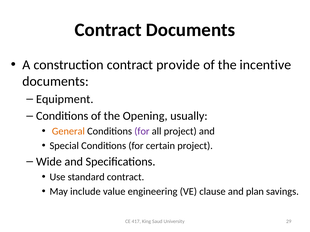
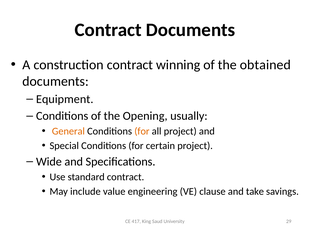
provide: provide -> winning (178, 65)
incentive: incentive -> obtained (265, 65)
for colour: purple -> orange (142, 132)
plan: plan -> take (255, 192)
